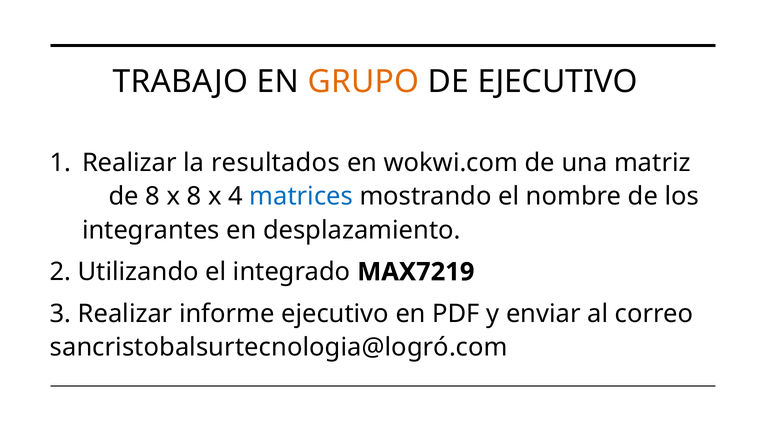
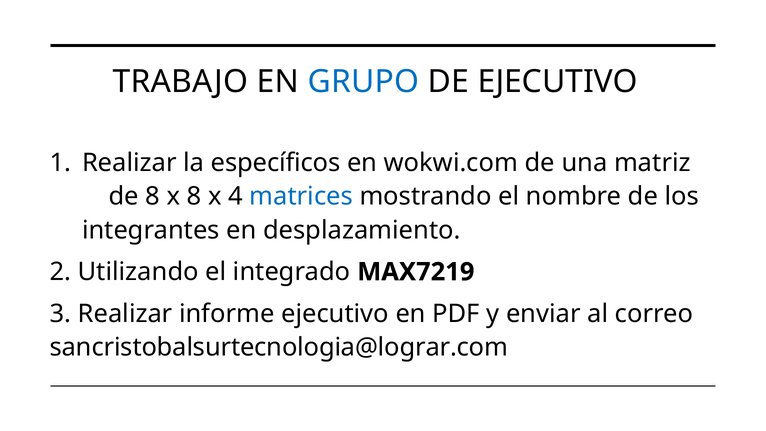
GRUPO colour: orange -> blue (363, 82)
resultados: resultados -> específicos (276, 163)
sancristobalsurtecnologia@logró.com: sancristobalsurtecnologia@logró.com -> sancristobalsurtecnologia@lograr.com (279, 347)
